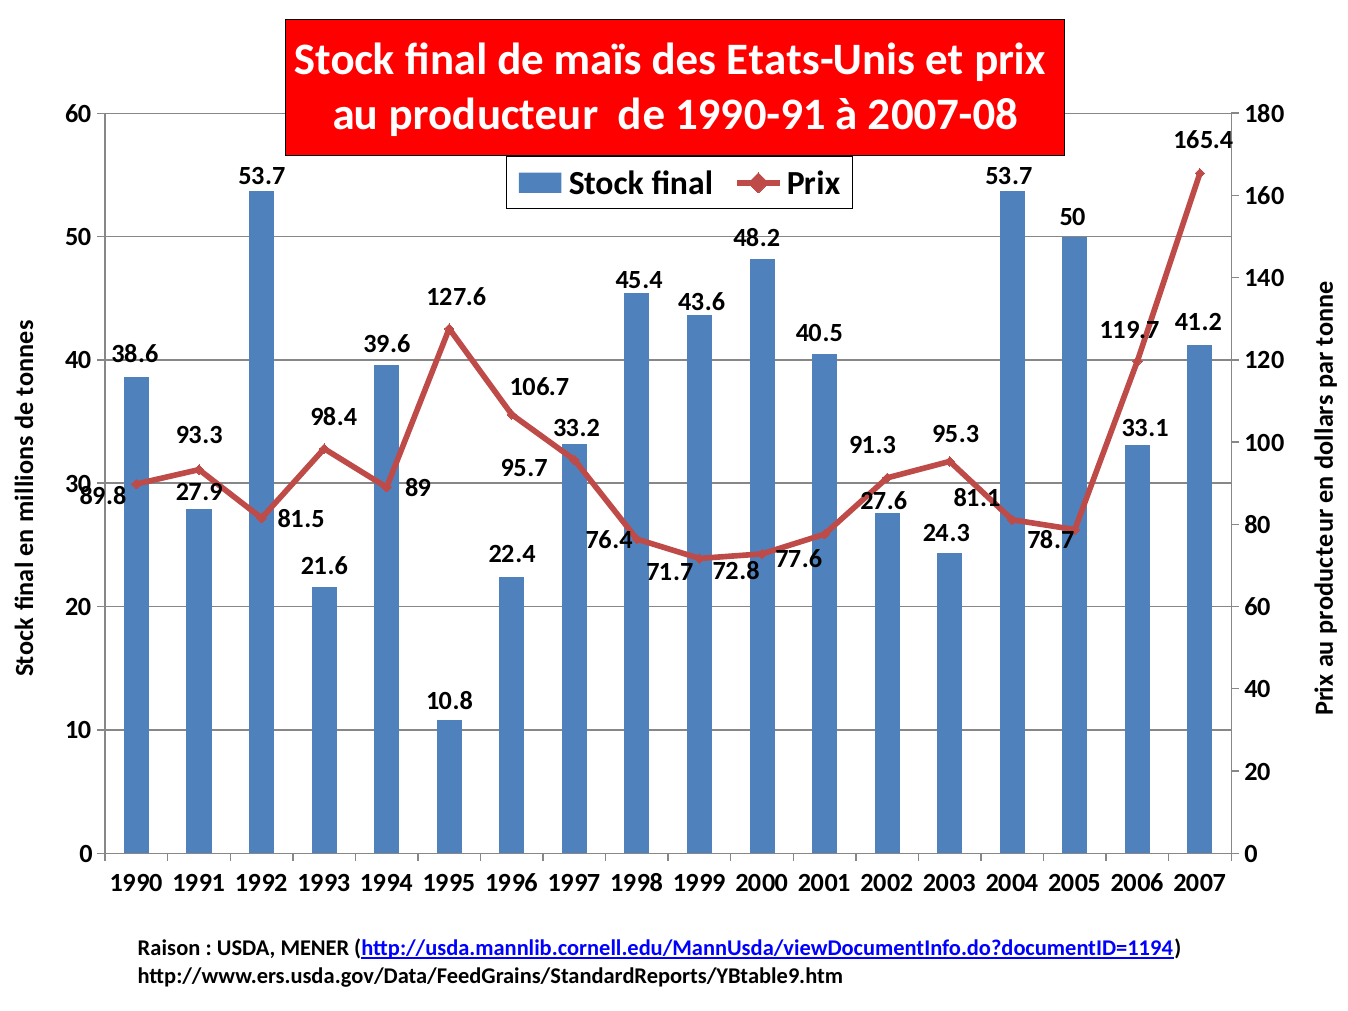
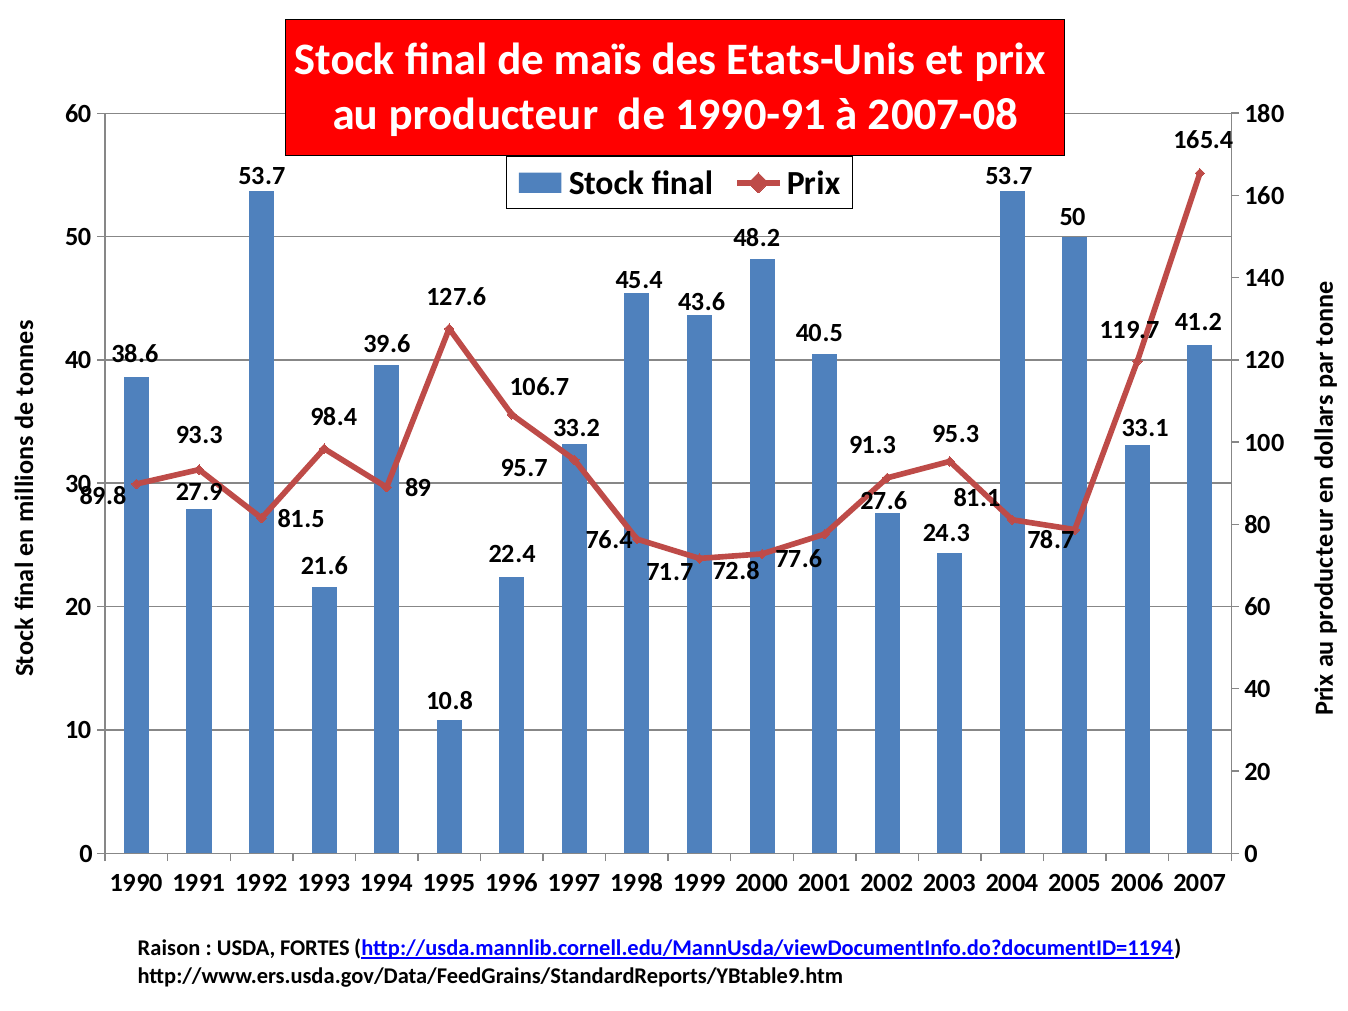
MENER: MENER -> FORTES (315, 948)
